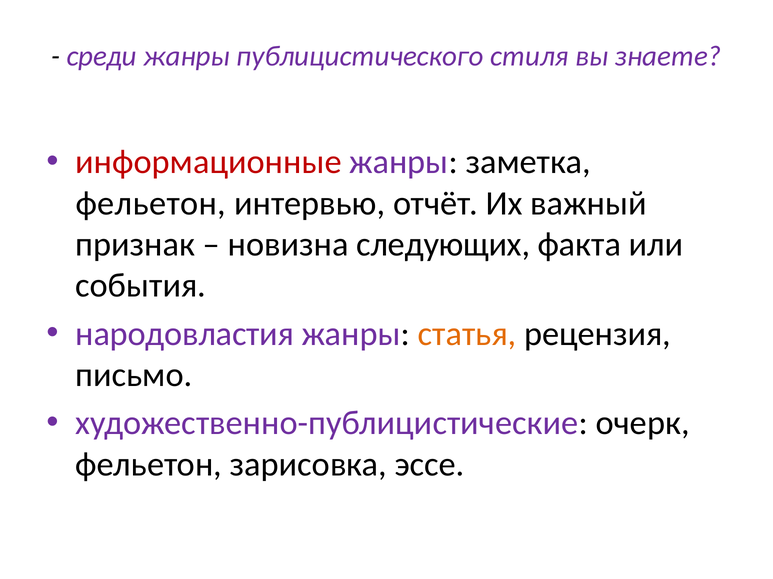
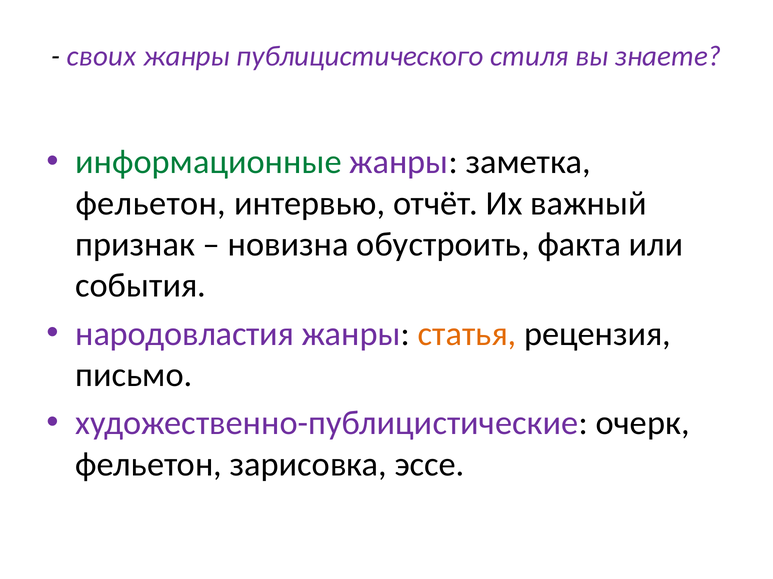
среди: среди -> своих (101, 56)
информационные colour: red -> green (208, 162)
следующих: следующих -> обустроить (443, 245)
